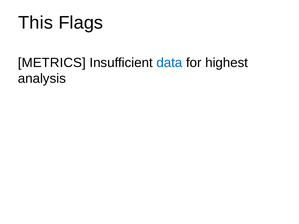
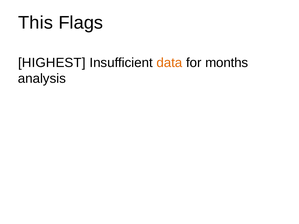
METRICS: METRICS -> HIGHEST (52, 63)
data colour: blue -> orange (169, 63)
highest: highest -> months (227, 63)
